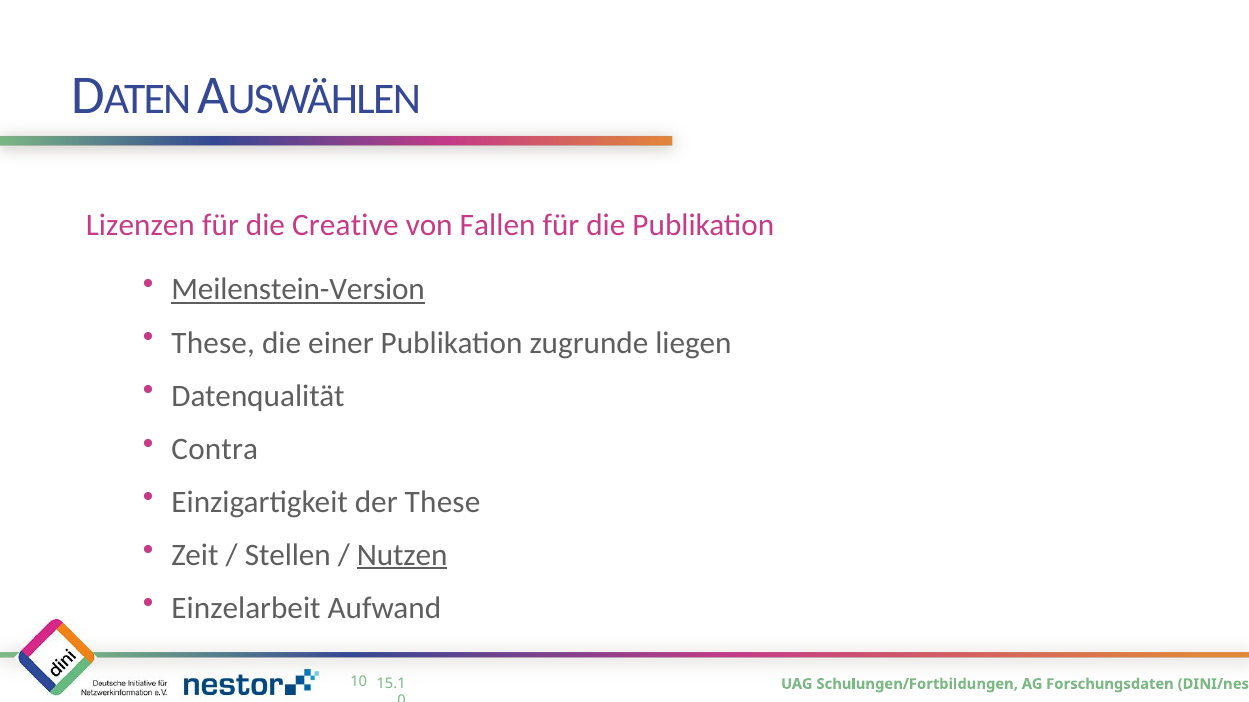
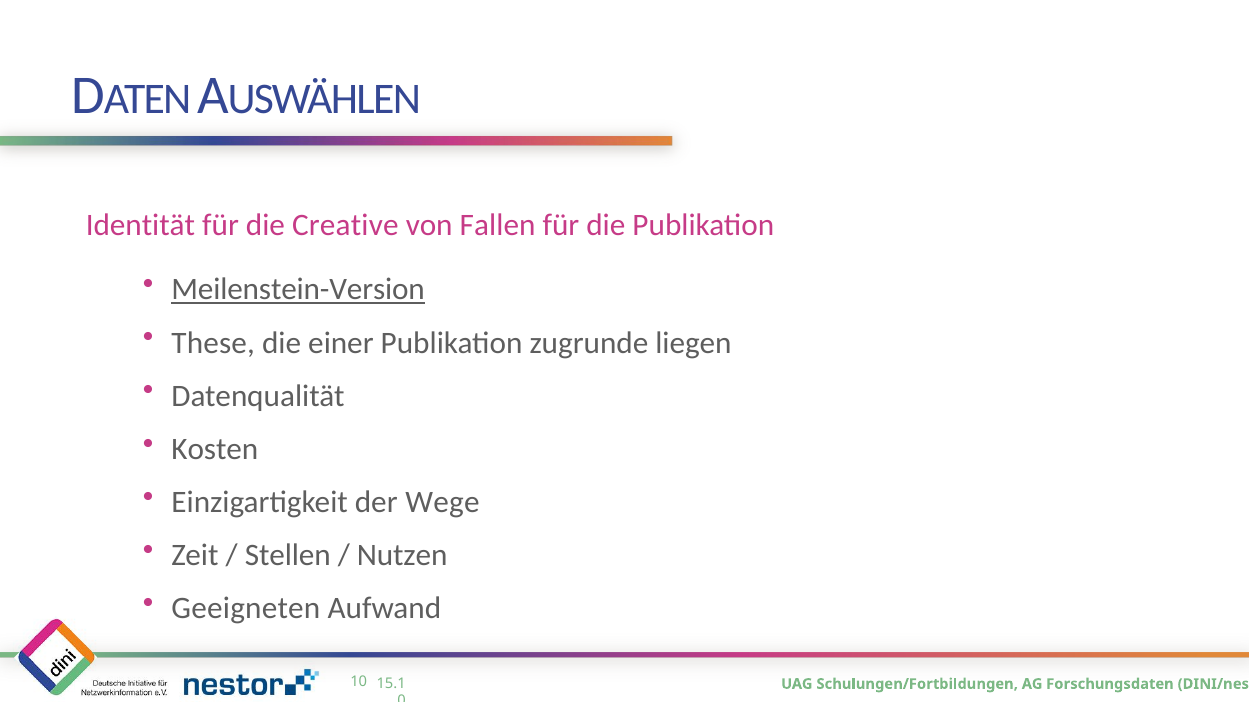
Lizenzen: Lizenzen -> Identität (140, 226)
Contra: Contra -> Kosten (215, 449)
der These: These -> Wege (443, 502)
Nutzen underline: present -> none (402, 555)
Einzelarbeit: Einzelarbeit -> Geeigneten (246, 609)
